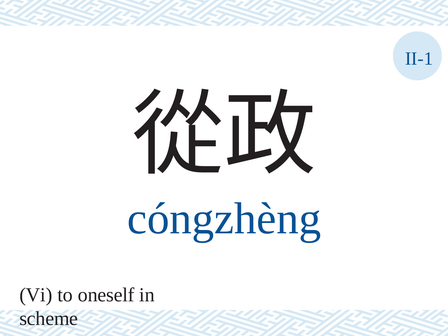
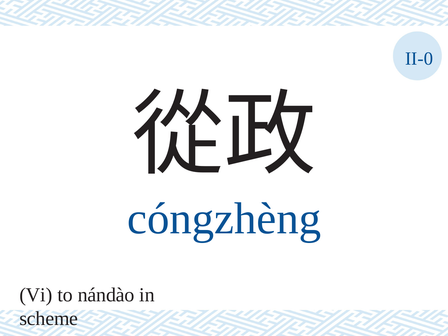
II-1: II-1 -> II-0 (419, 59)
oneself: oneself -> nándào (106, 295)
